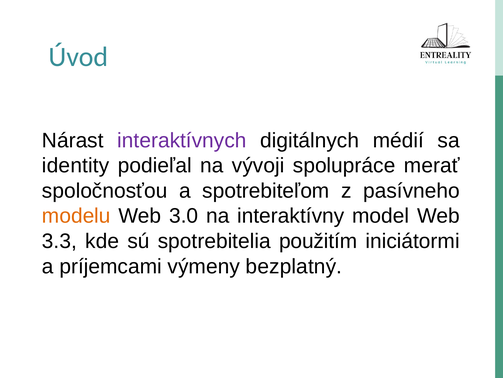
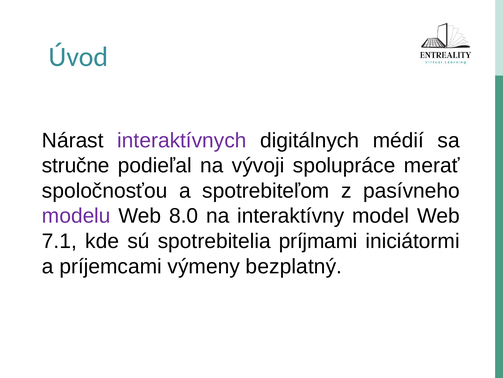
identity: identity -> stručne (76, 165)
modelu colour: orange -> purple (76, 216)
3.0: 3.0 -> 8.0 (184, 216)
3.3: 3.3 -> 7.1 (59, 241)
použitím: použitím -> príjmami (318, 241)
